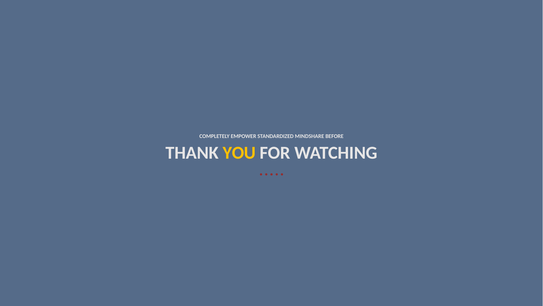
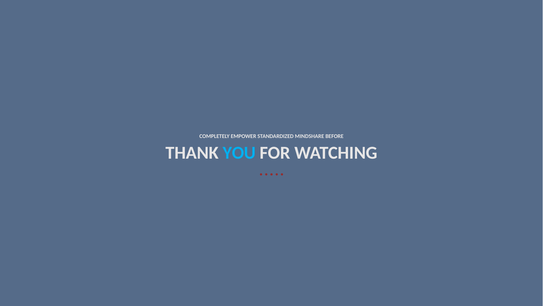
YOU colour: yellow -> light blue (239, 153)
